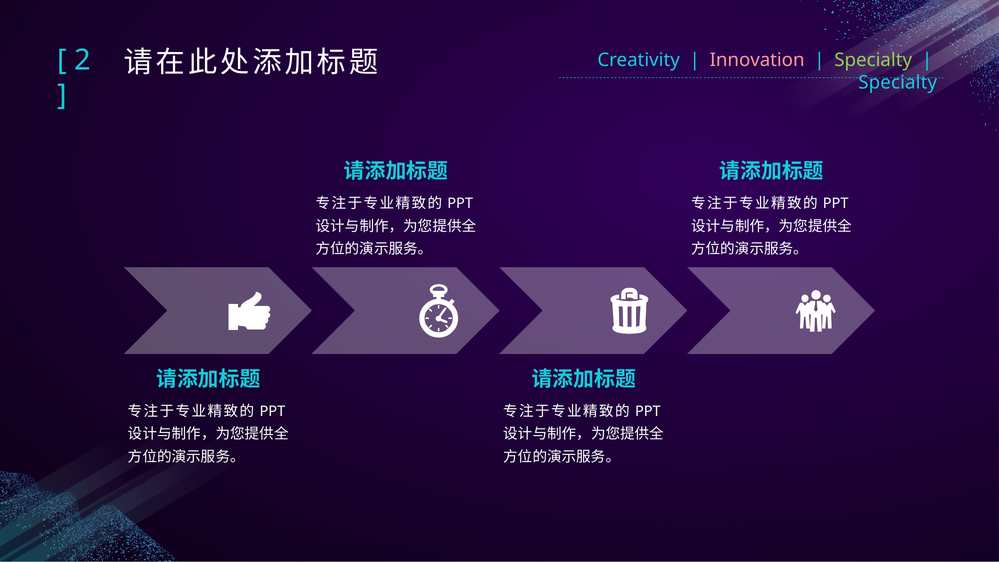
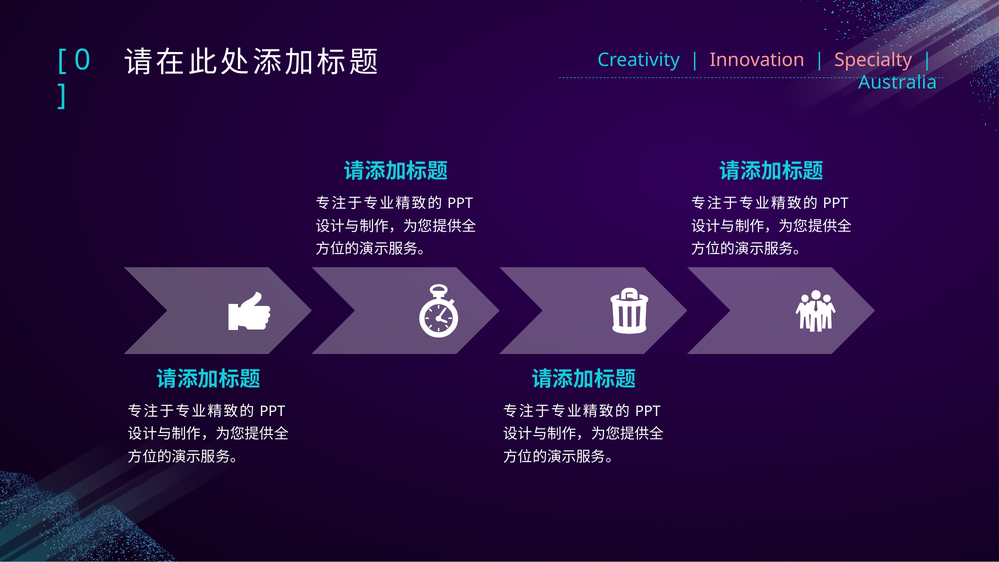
Specialty colour: light green -> pink (873, 60)
2: 2 -> 0 (82, 60)
Specialty: Specialty -> Australia (898, 82)
